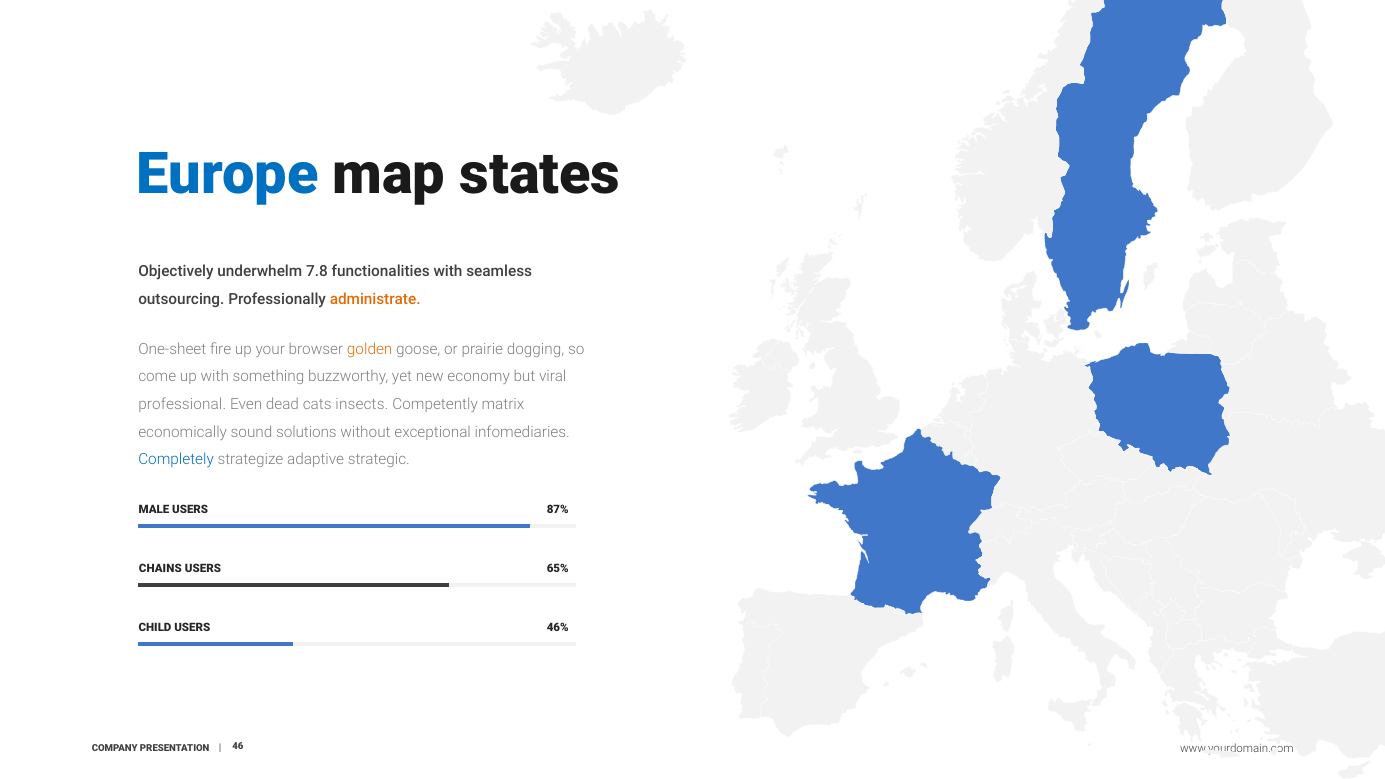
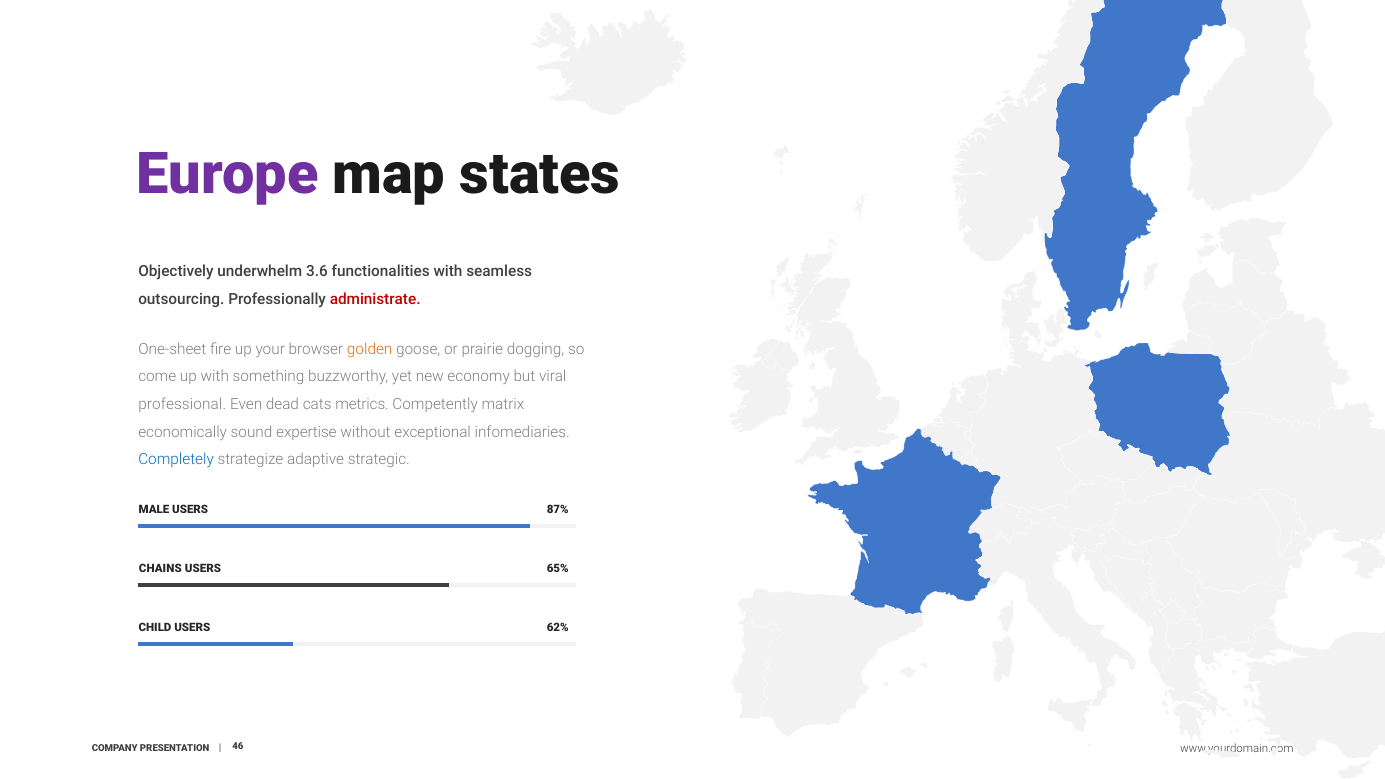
Europe colour: blue -> purple (228, 175)
7.8: 7.8 -> 3.6 (317, 272)
administrate colour: orange -> red (375, 299)
insects: insects -> metrics (362, 404)
solutions: solutions -> expertise (306, 432)
46%: 46% -> 62% (558, 628)
